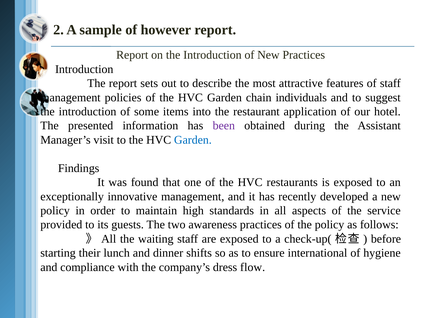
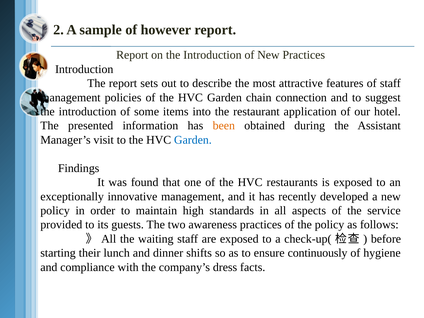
individuals: individuals -> connection (301, 97)
been colour: purple -> orange (224, 126)
international: international -> continuously (318, 253)
flow: flow -> facts (253, 267)
